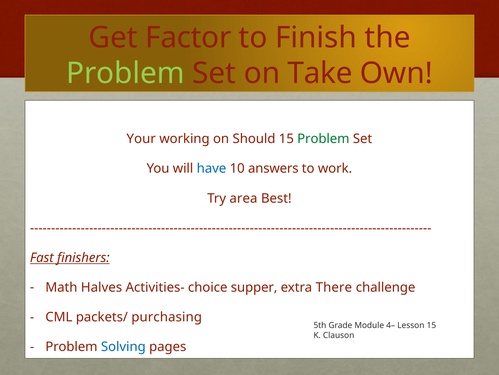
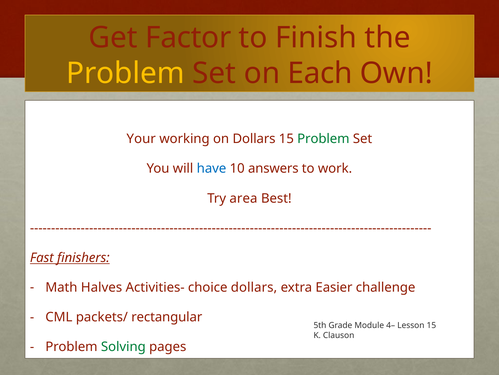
Problem colour: light green -> yellow (125, 73)
Take: Take -> Each (320, 73)
on Should: Should -> Dollars (254, 139)
choice supper: supper -> dollars (254, 287)
There: There -> Easier (334, 287)
purchasing: purchasing -> rectangular (167, 317)
Solving colour: blue -> green (123, 346)
